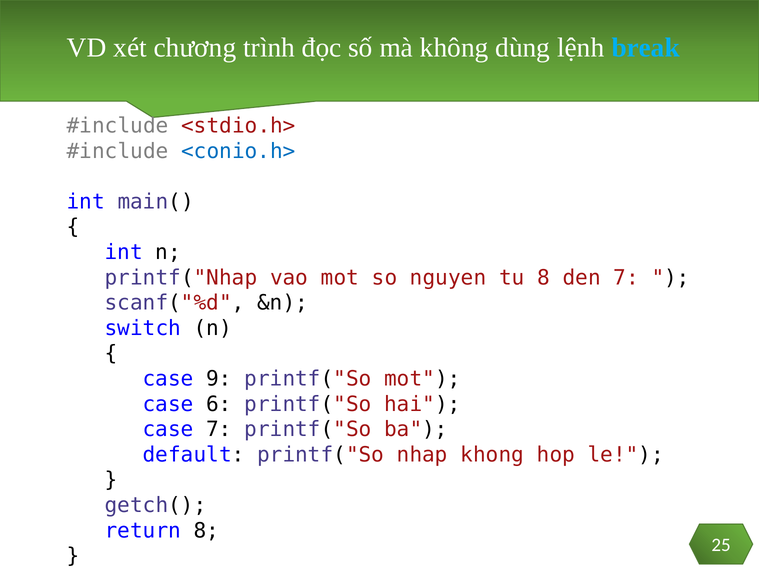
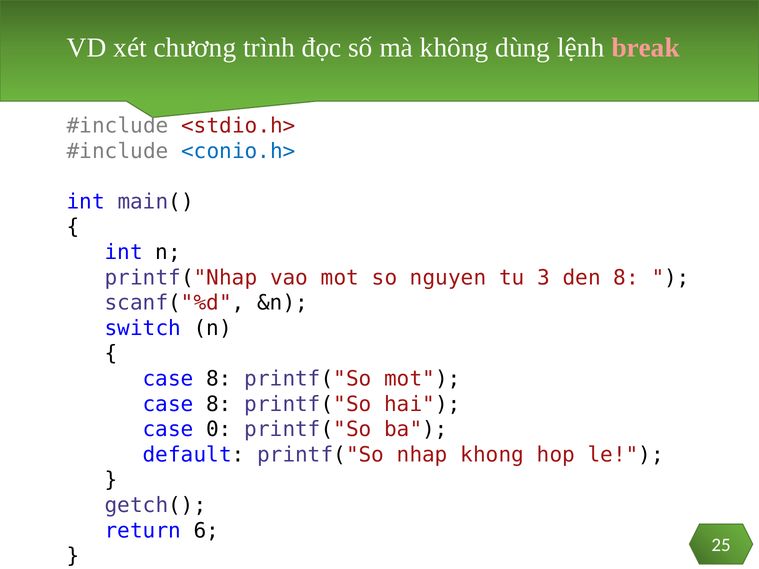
break colour: light blue -> pink (646, 48)
tu 8: 8 -> 3 (544, 278)
den 7: 7 -> 8 (626, 278)
9: 9 -> 8 (219, 379)
6: 6 -> 8 (219, 404)
case 7: 7 -> 0 (219, 430)
return 8: 8 -> 6 (206, 531)
